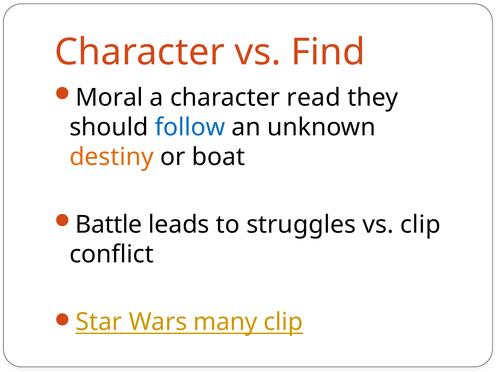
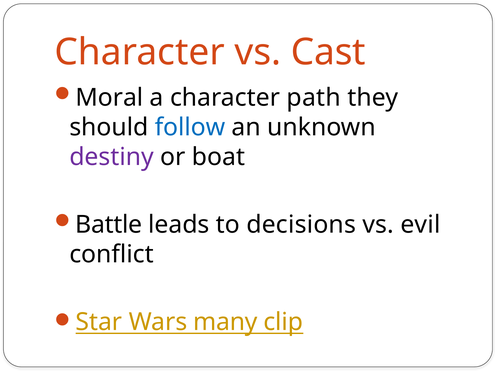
Find: Find -> Cast (328, 52)
read: read -> path (314, 98)
destiny colour: orange -> purple (112, 157)
struggles: struggles -> decisions (301, 225)
vs clip: clip -> evil (420, 225)
